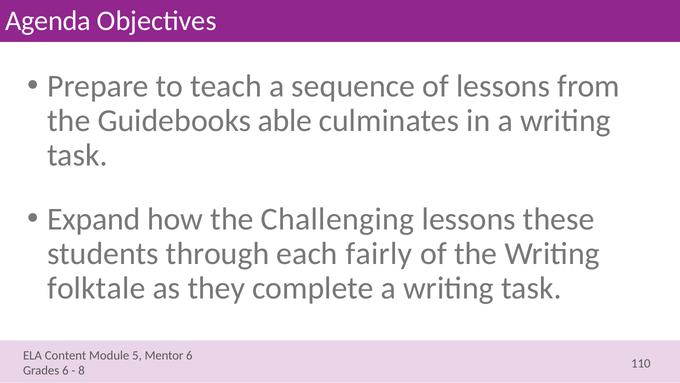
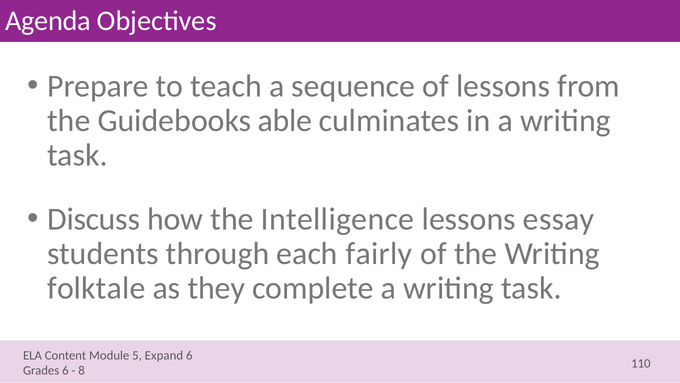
Expand: Expand -> Discuss (94, 219)
Challenging: Challenging -> Intelligence (338, 219)
these: these -> essay (559, 219)
Mentor: Mentor -> Expand (164, 355)
